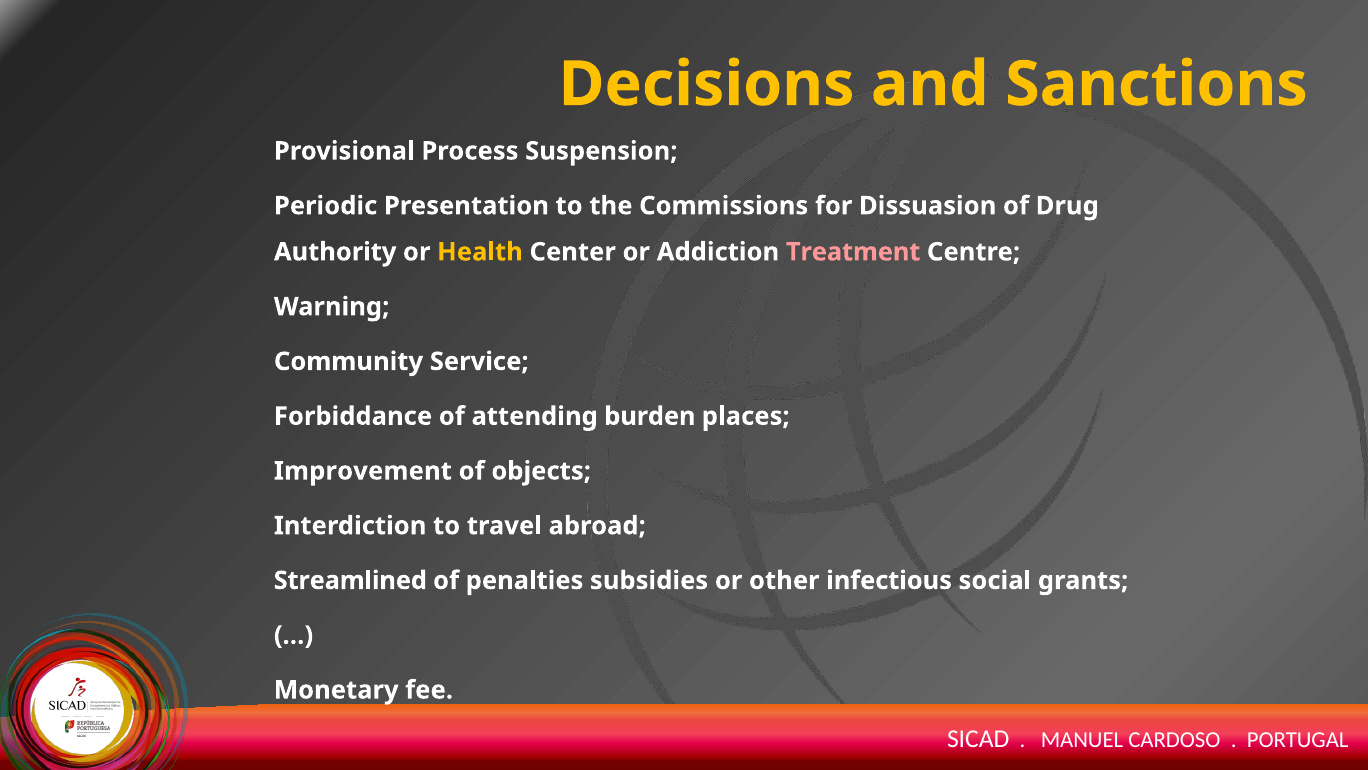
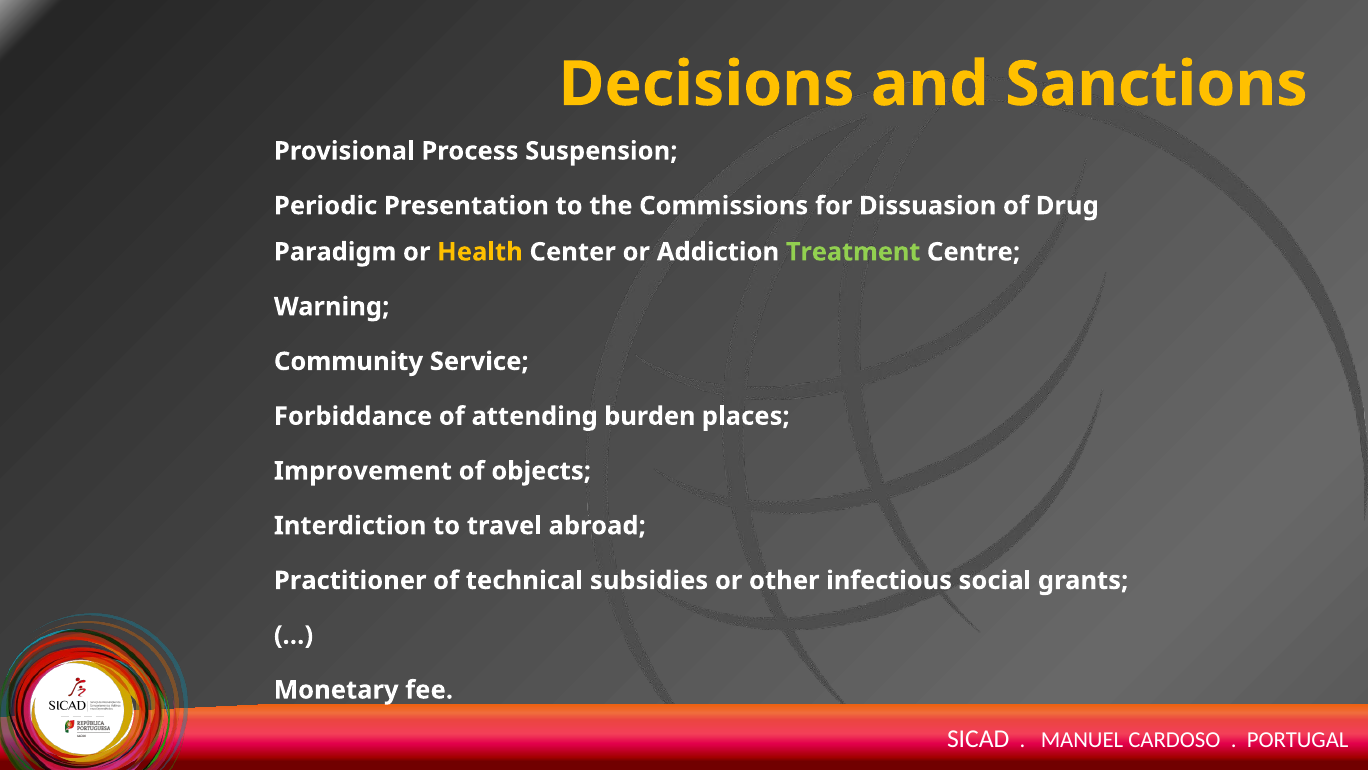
Authority: Authority -> Paradigm (335, 252)
Treatment colour: pink -> light green (853, 252)
Streamlined: Streamlined -> Practitioner (350, 580)
penalties: penalties -> technical (524, 580)
